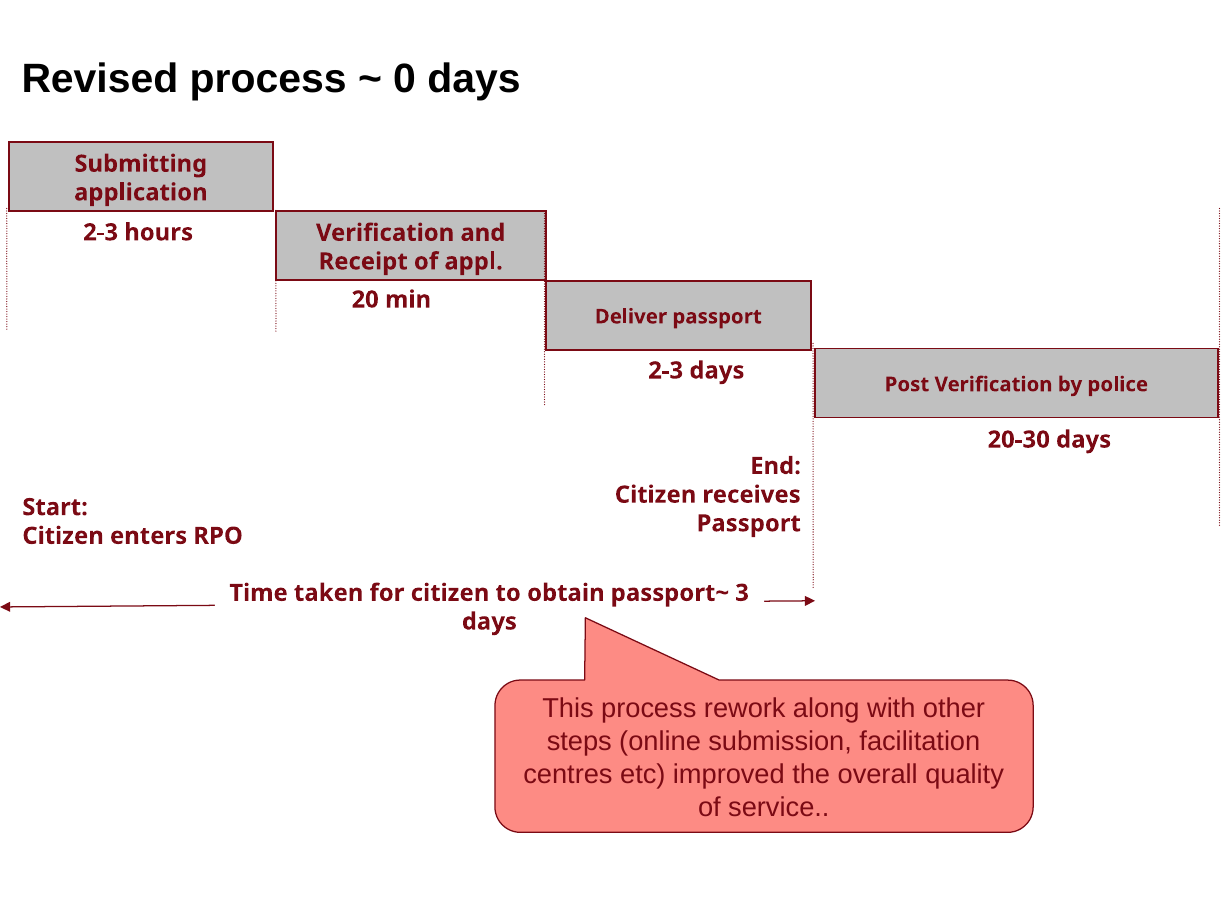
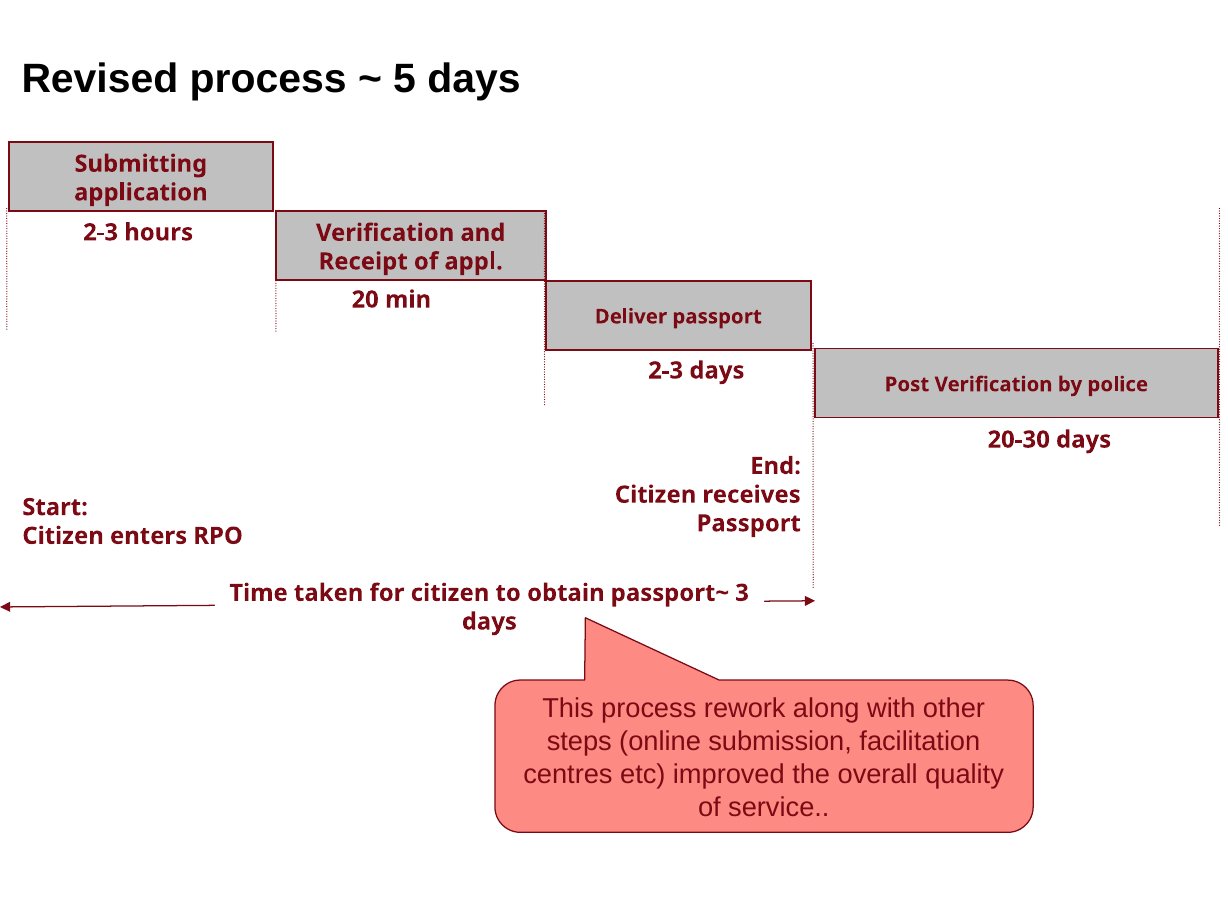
0: 0 -> 5 (405, 79)
